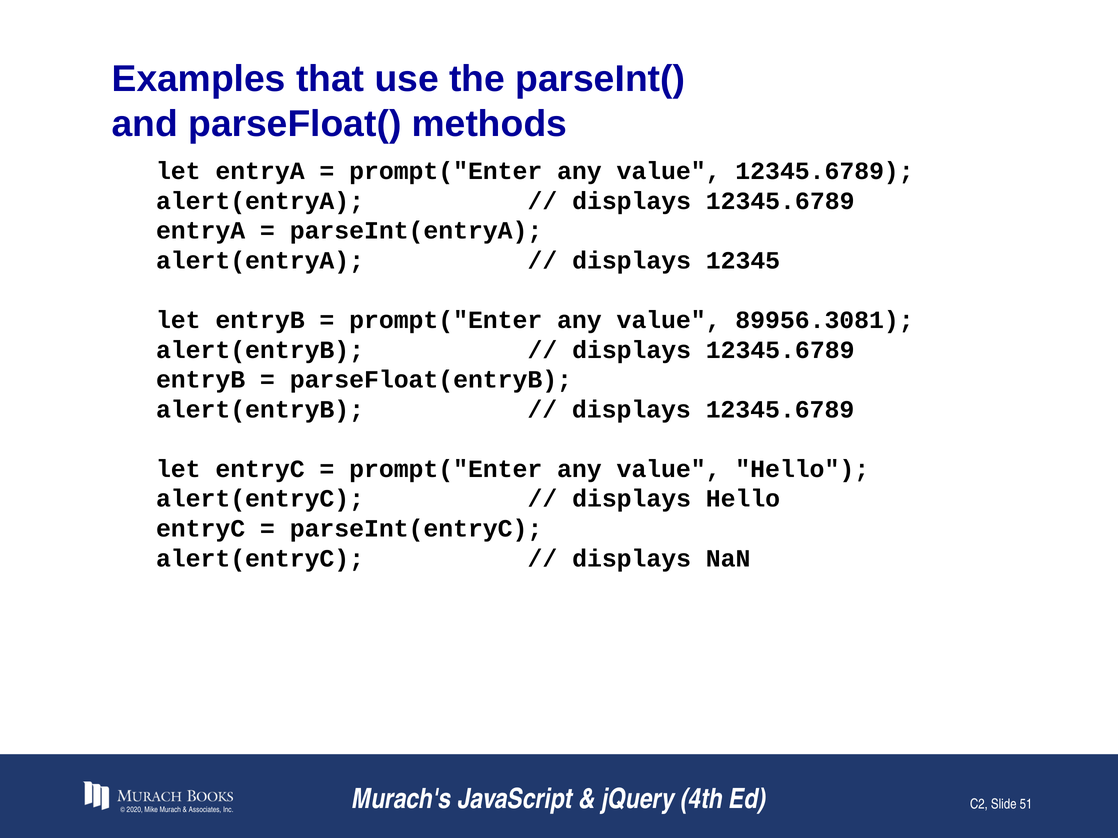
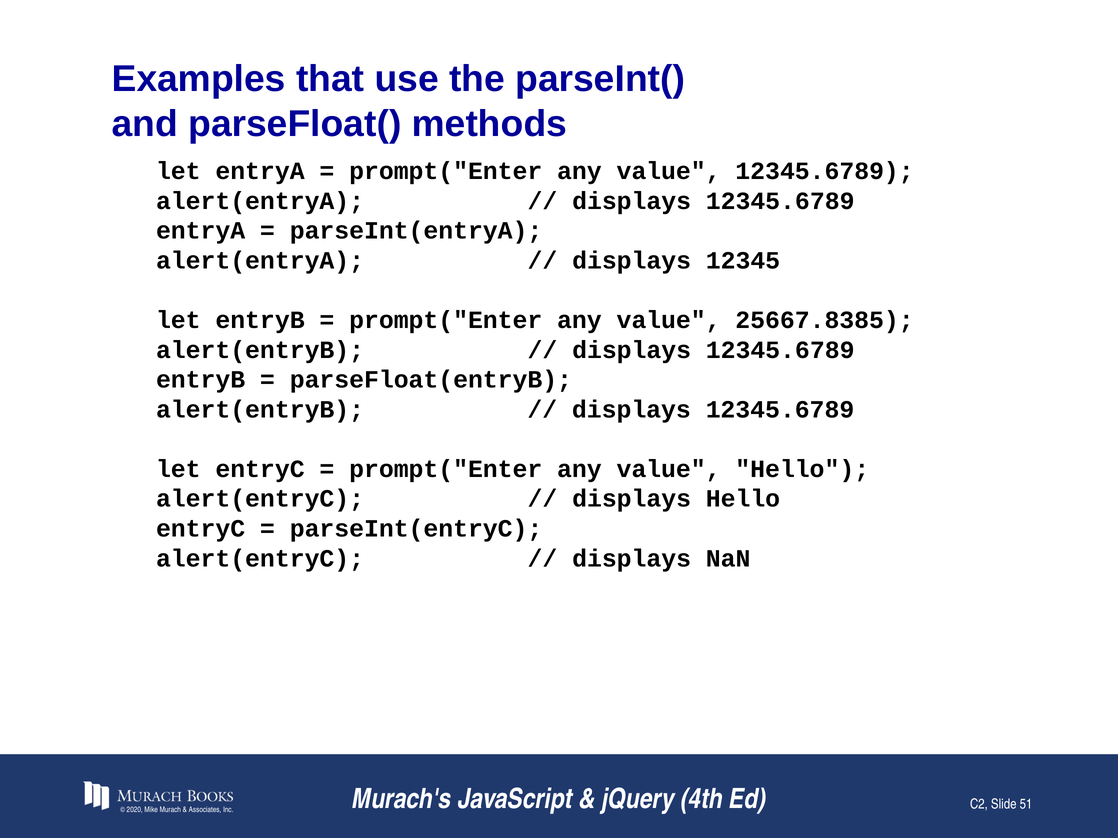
89956.3081: 89956.3081 -> 25667.8385 (825, 320)
